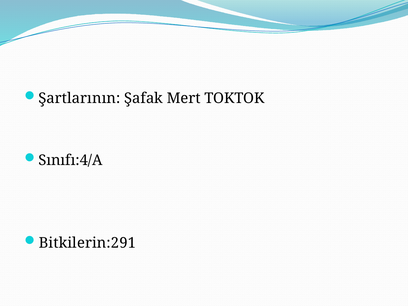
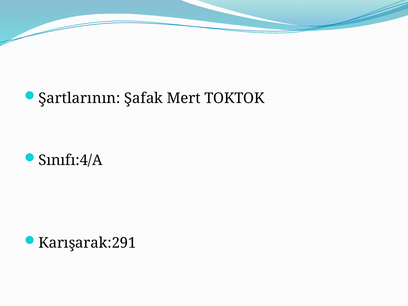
Bitkilerin:291: Bitkilerin:291 -> Karışarak:291 (87, 243)
